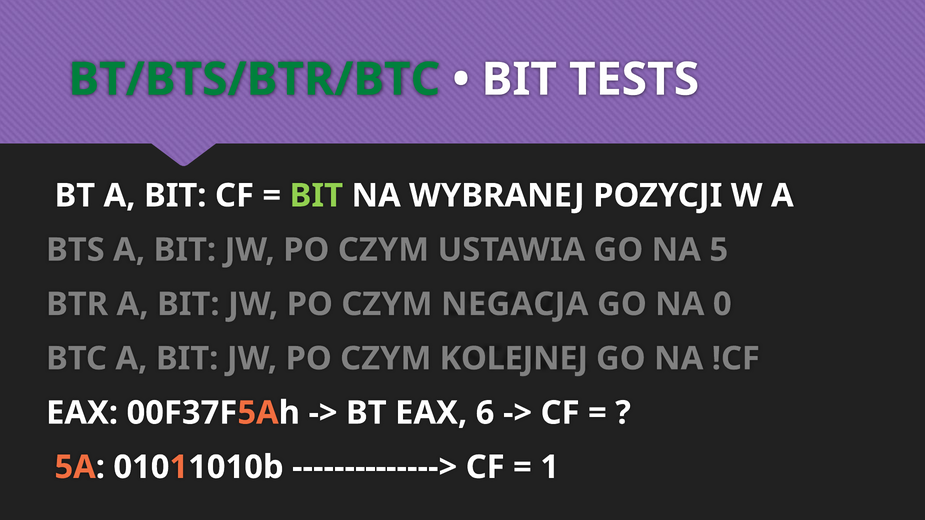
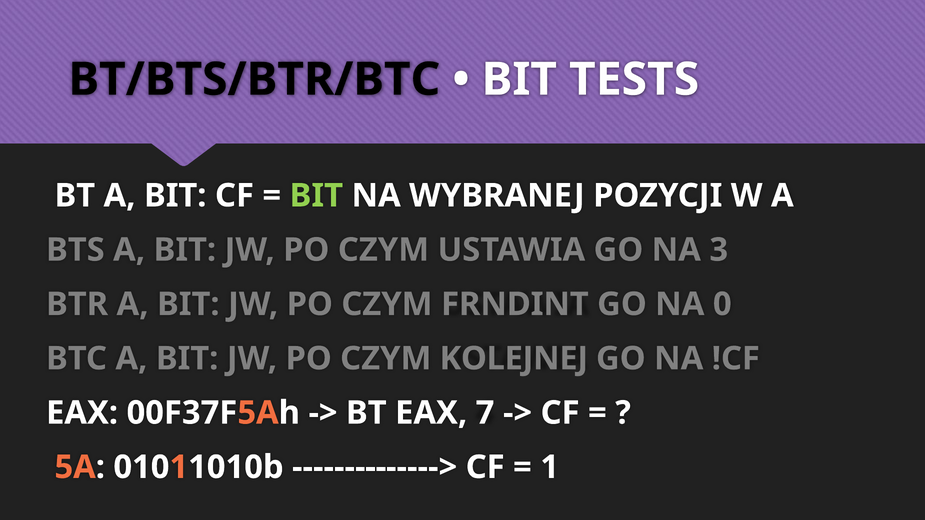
BT/BTS/BTR/BTC colour: green -> black (254, 80)
5: 5 -> 3 (719, 250)
NEGACJA: NEGACJA -> FRNDINT (515, 304)
6: 6 -> 7 (485, 413)
